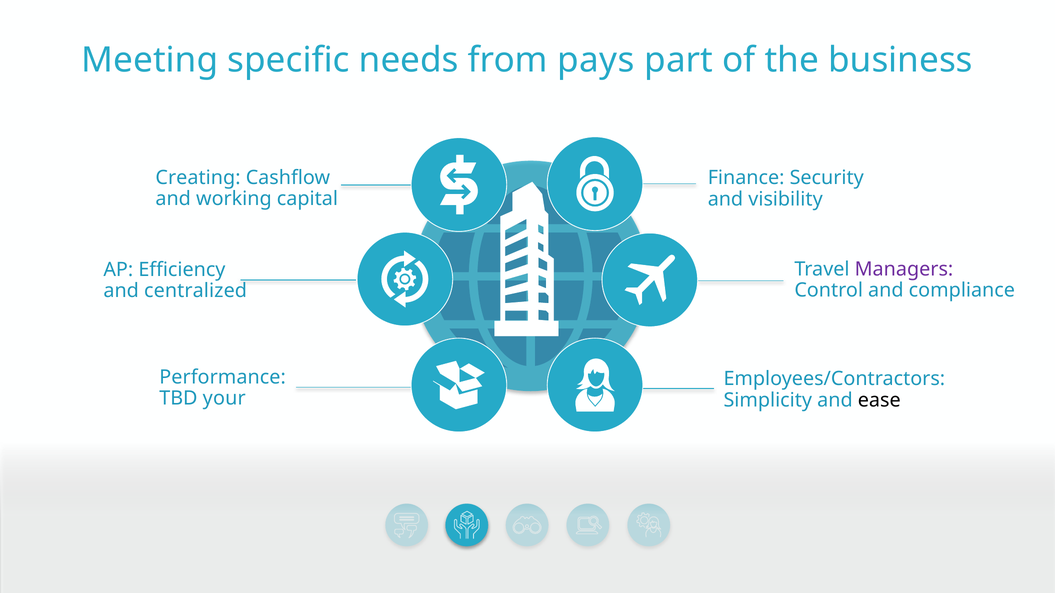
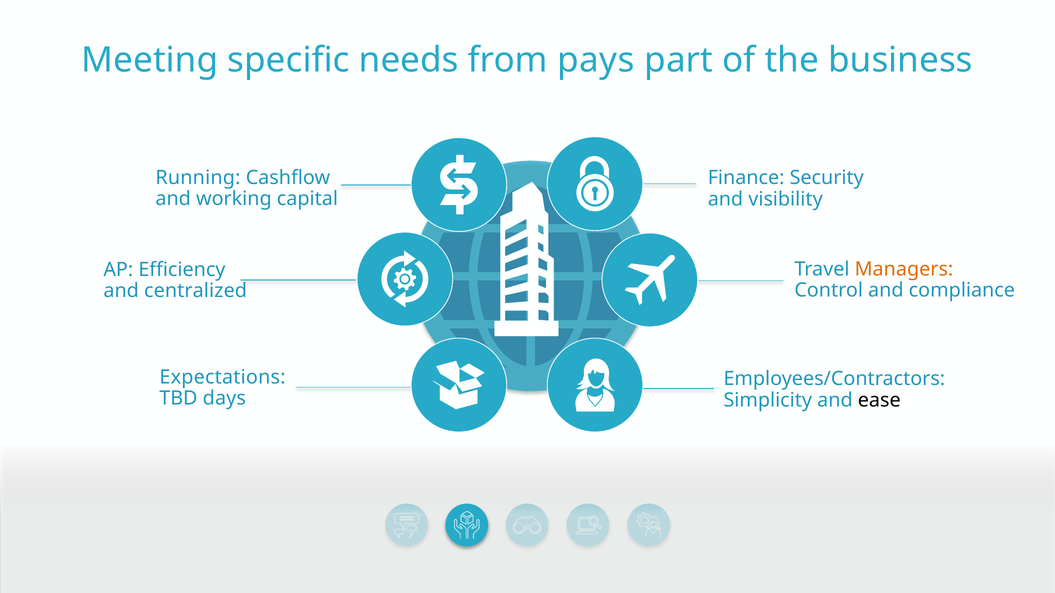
Creating: Creating -> Running (198, 178)
Managers colour: purple -> orange (904, 269)
Performance: Performance -> Expectations (223, 377)
your: your -> days (224, 399)
